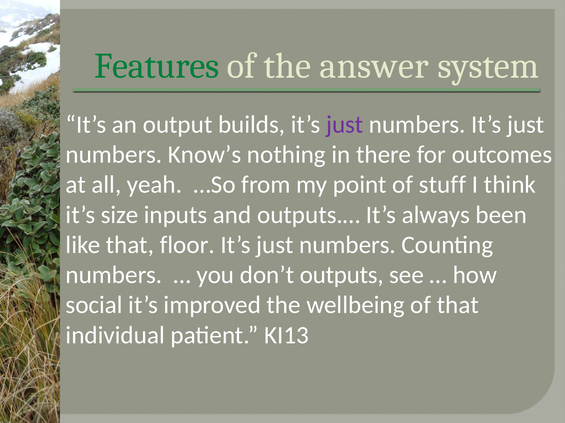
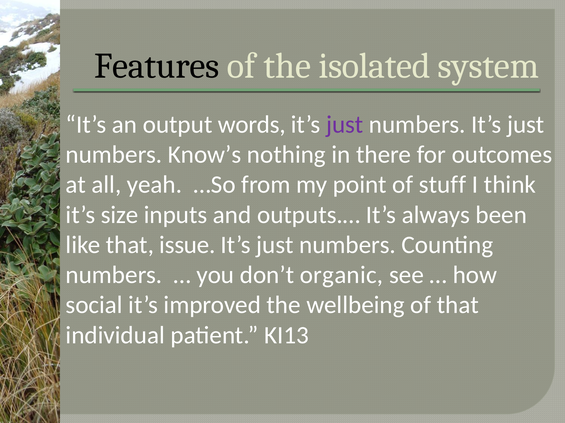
Features colour: green -> black (157, 66)
answer: answer -> isolated (374, 66)
builds: builds -> words (252, 125)
floor: floor -> issue (187, 245)
outputs: outputs -> organic (342, 275)
